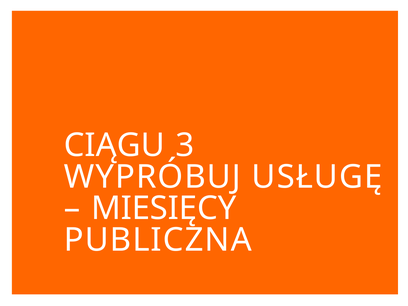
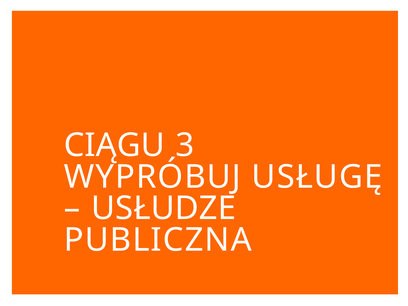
MIESIĘCY: MIESIĘCY -> USŁUDZE (164, 208)
